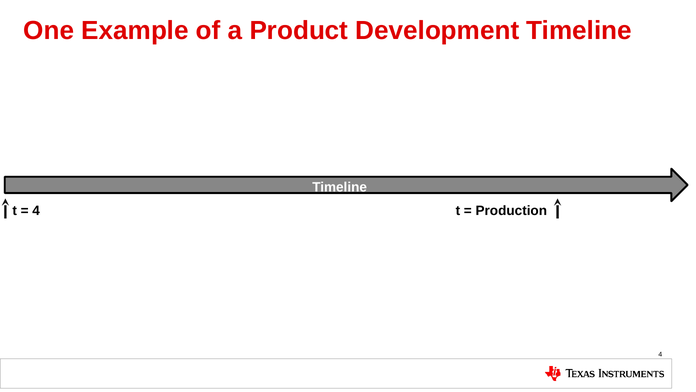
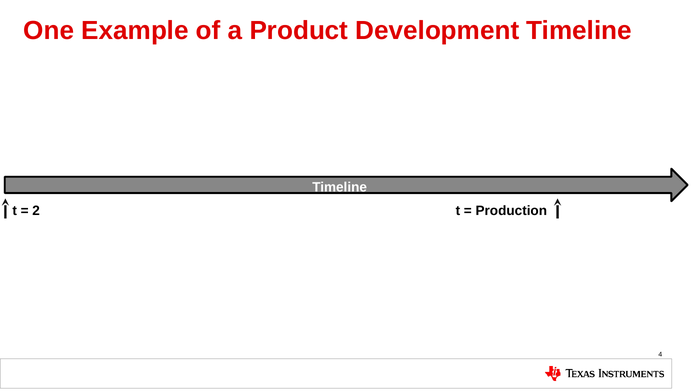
4: 4 -> 2 (36, 211)
